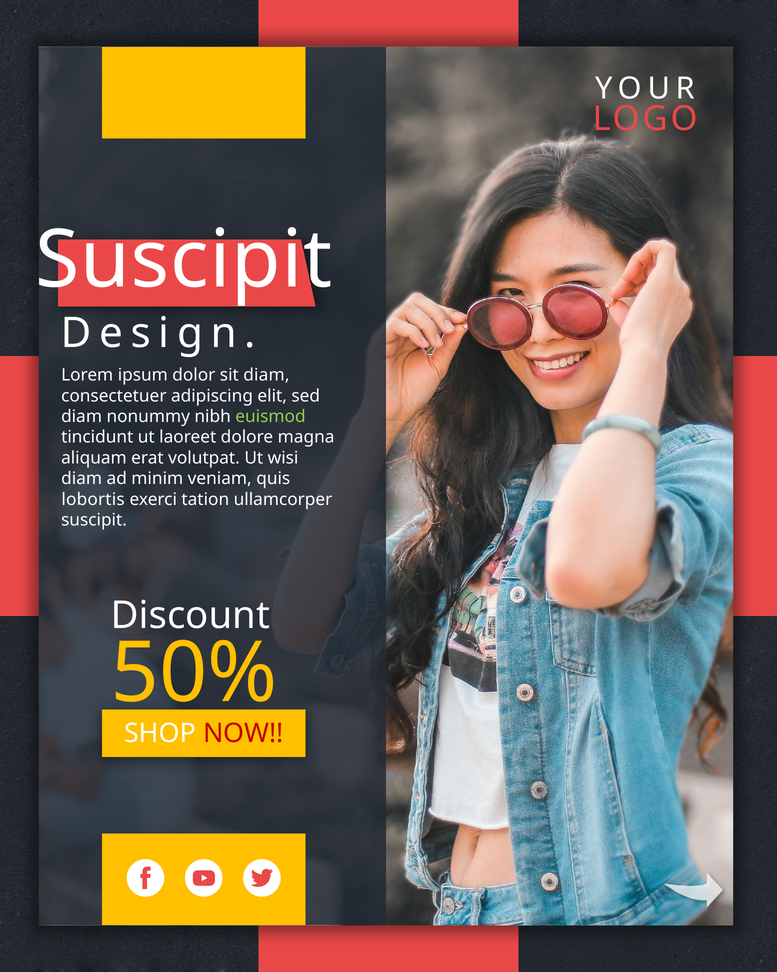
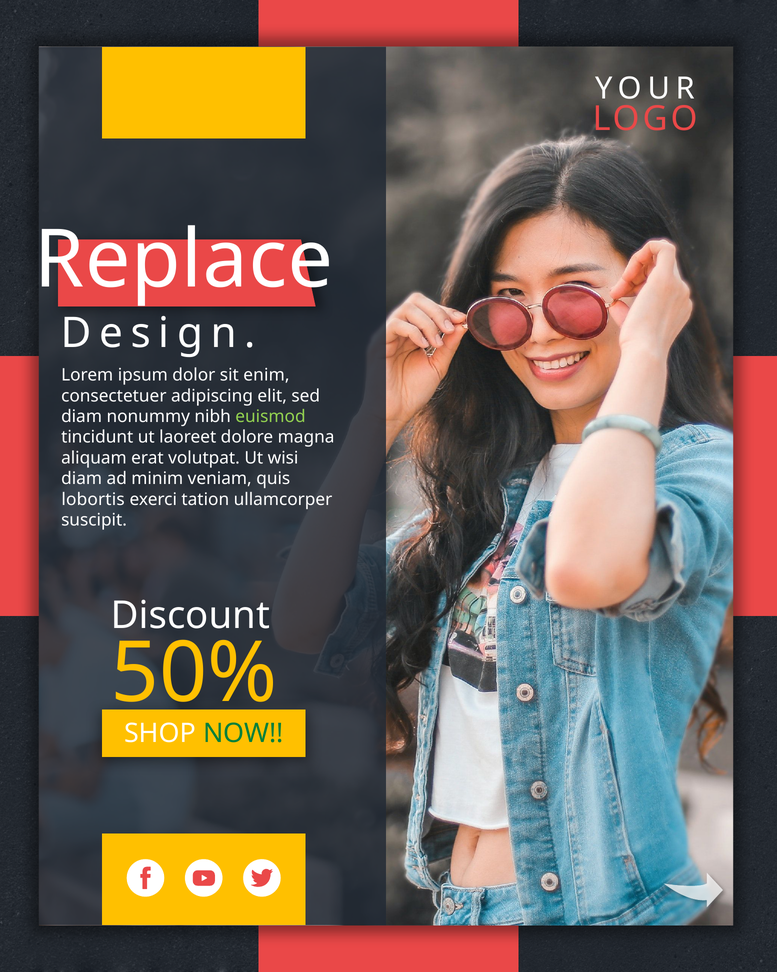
Suscipit: Suscipit -> Replace (184, 260)
sit diam: diam -> enim (266, 375)
NOW colour: red -> green (243, 733)
